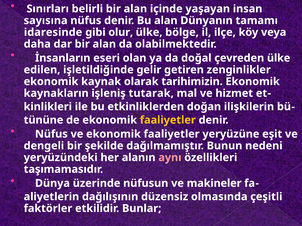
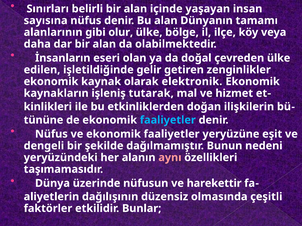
idaresinde: idaresinde -> alanlarının (53, 32)
tarihimizin: tarihimizin -> elektronik (192, 82)
faaliyetler colour: yellow -> light blue (168, 120)
makineler: makineler -> harekettir (214, 184)
